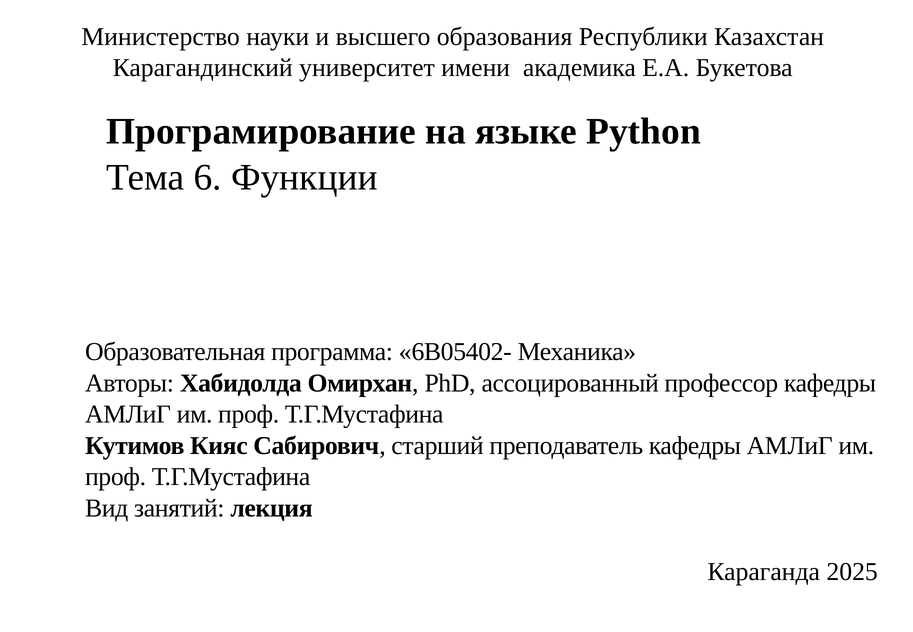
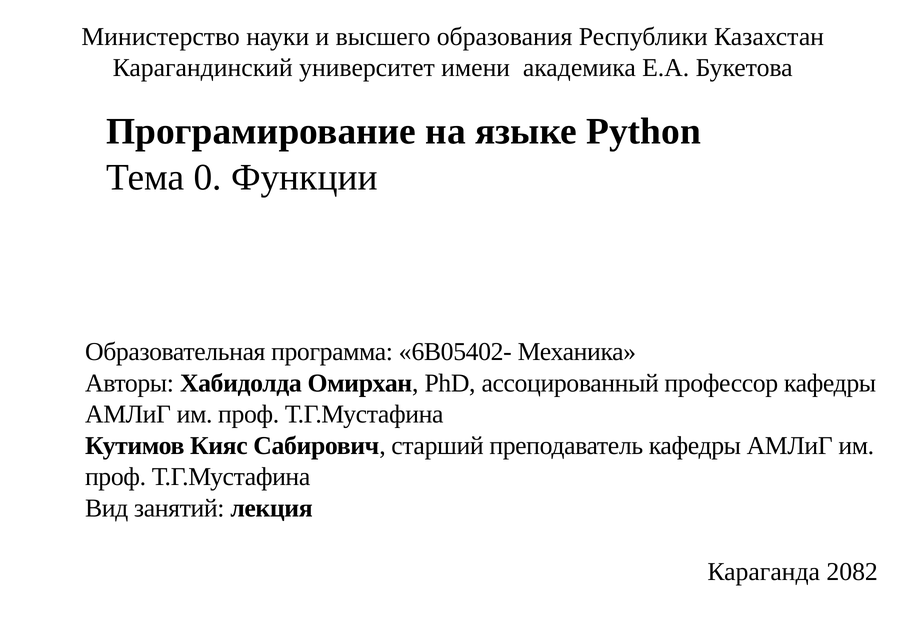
6: 6 -> 0 (208, 177)
2025: 2025 -> 2082 (852, 572)
